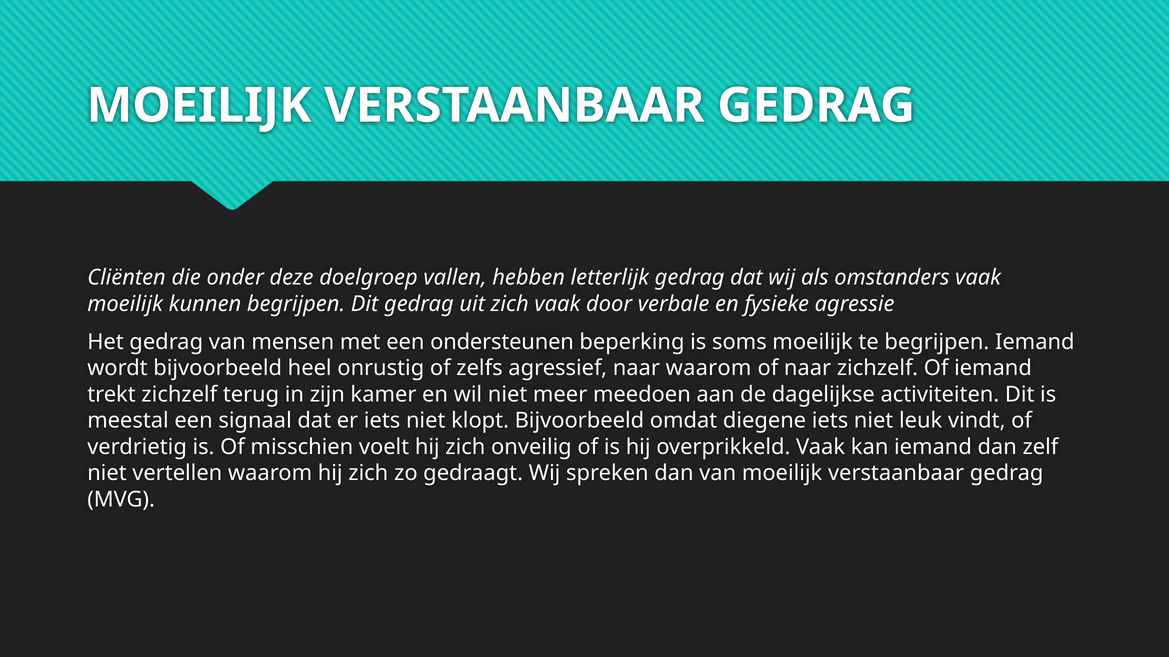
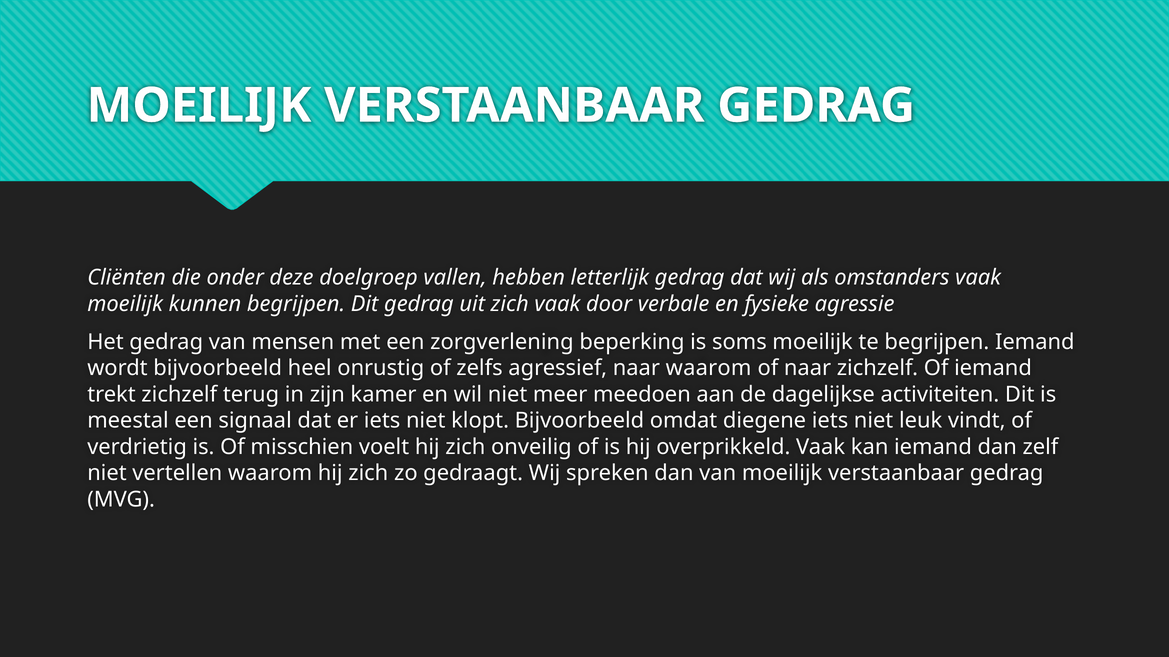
ondersteunen: ondersteunen -> zorgverlening (502, 342)
